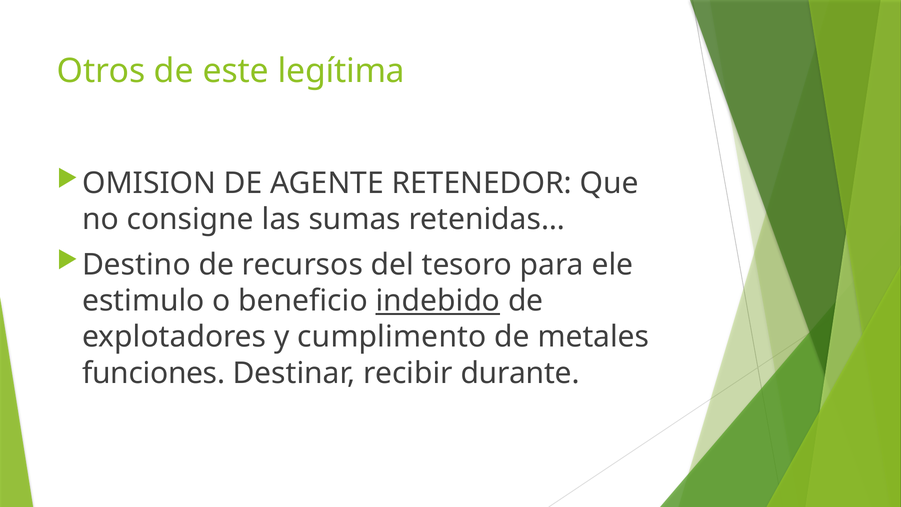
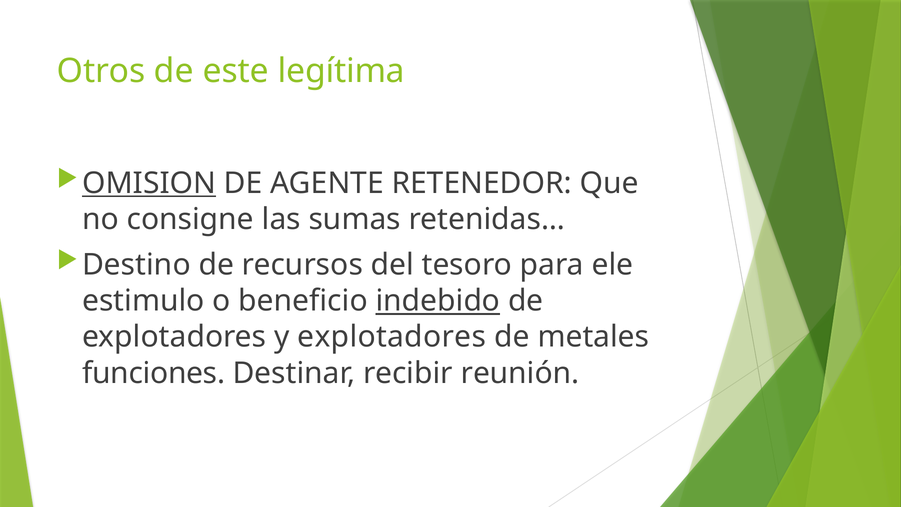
OMISION underline: none -> present (149, 183)
y cumplimento: cumplimento -> explotadores (392, 337)
durante: durante -> reunión (520, 373)
